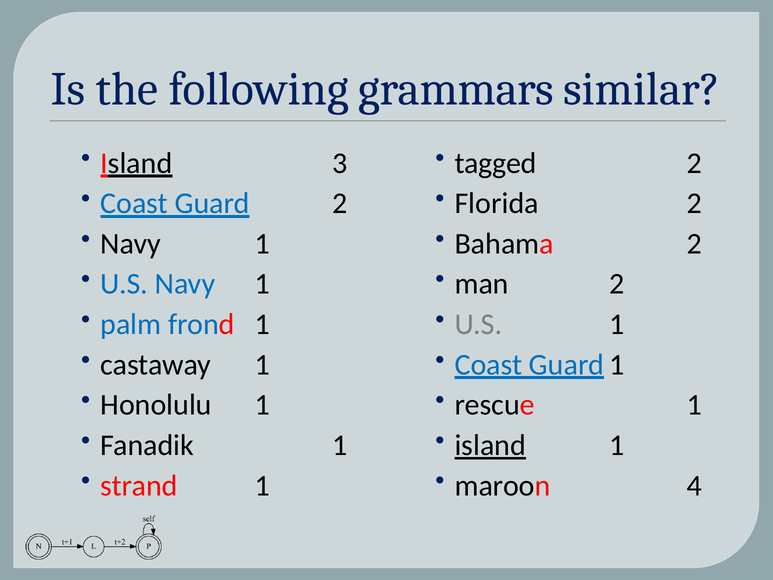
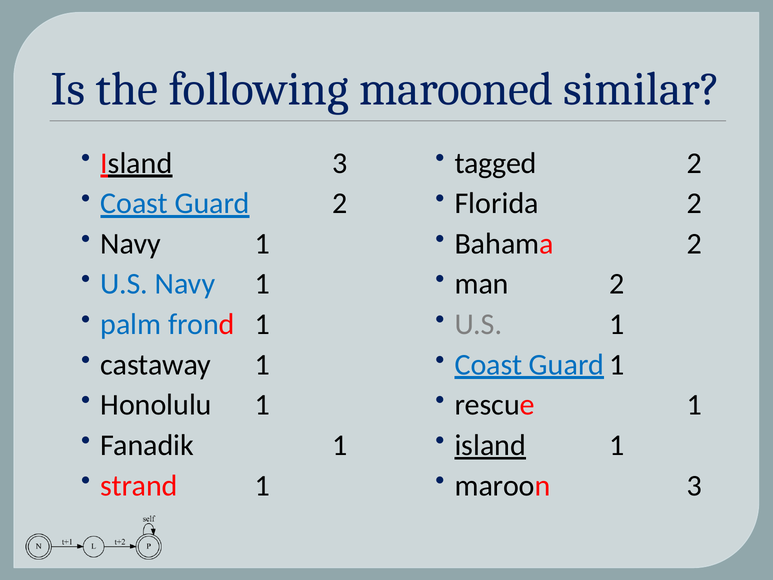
grammars: grammars -> marooned (456, 89)
maroon 4: 4 -> 3 (694, 485)
